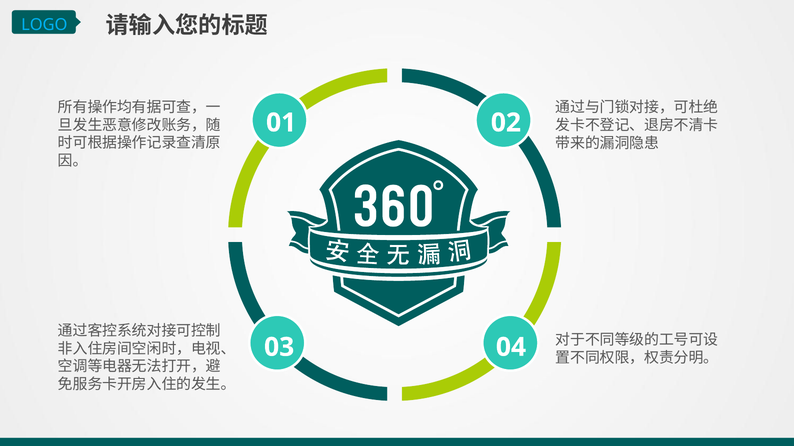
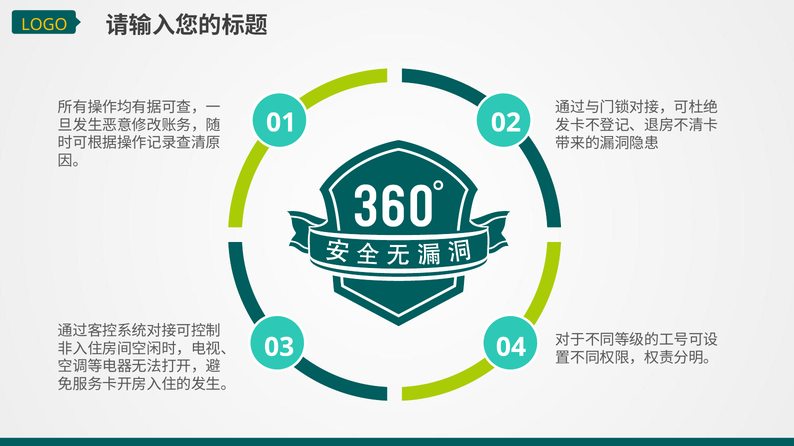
LOGO colour: light blue -> yellow (44, 25)
